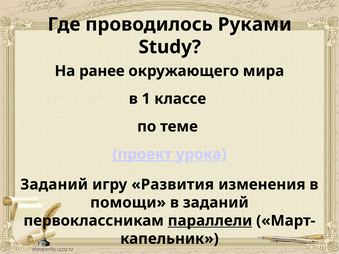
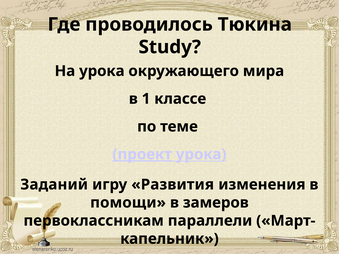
Руками: Руками -> Тюкина (255, 24)
На ранее: ранее -> урока (102, 71)
в заданий: заданий -> замеров (216, 203)
параллели underline: present -> none (210, 221)
